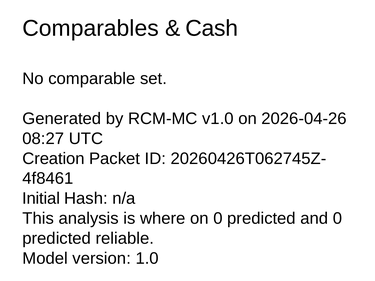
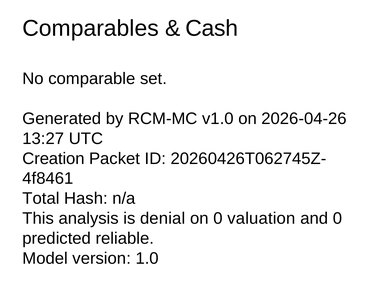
08:27: 08:27 -> 13:27 (43, 139)
Initial: Initial -> Total (41, 199)
where: where -> denial (163, 219)
on 0 predicted: predicted -> valuation (261, 219)
